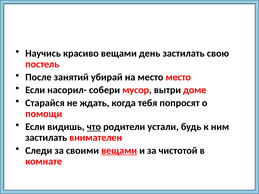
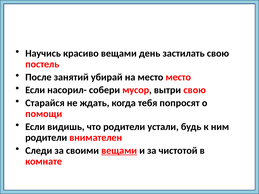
вытри доме: доме -> свою (195, 90)
что underline: present -> none (94, 127)
застилать: застилать -> родители (46, 138)
